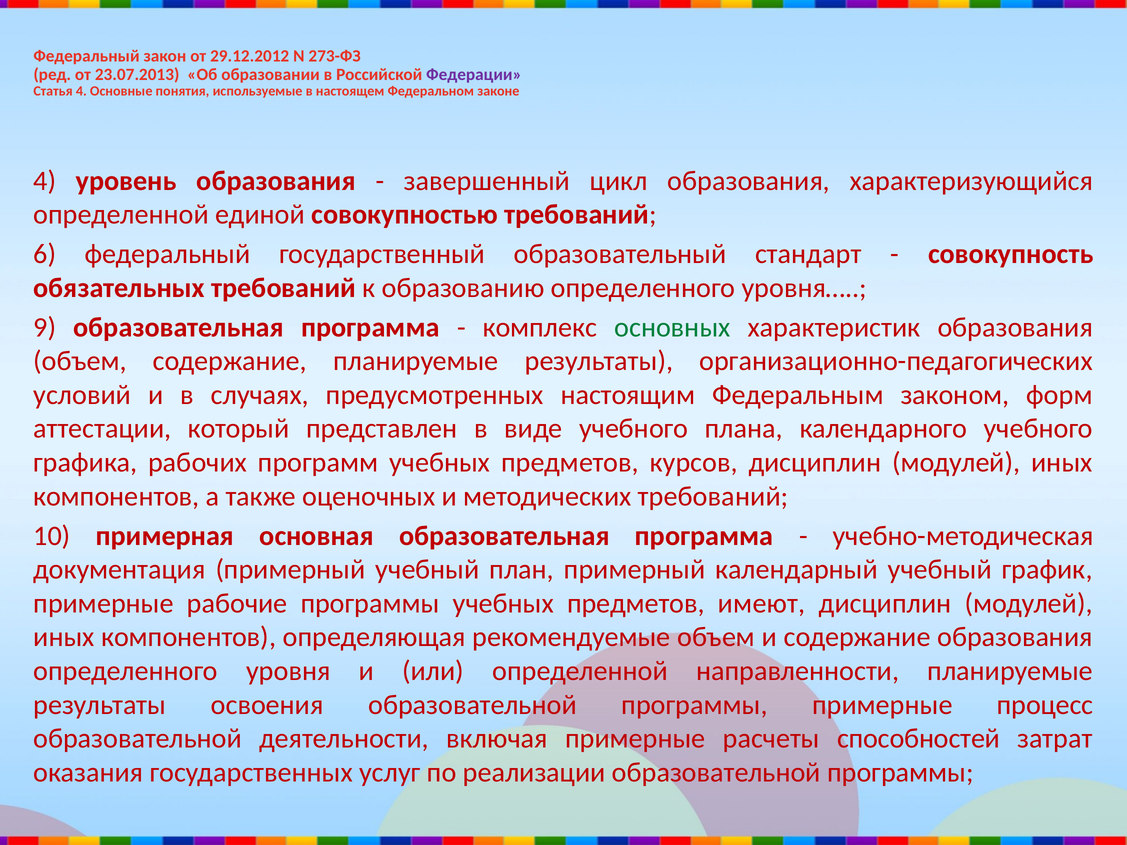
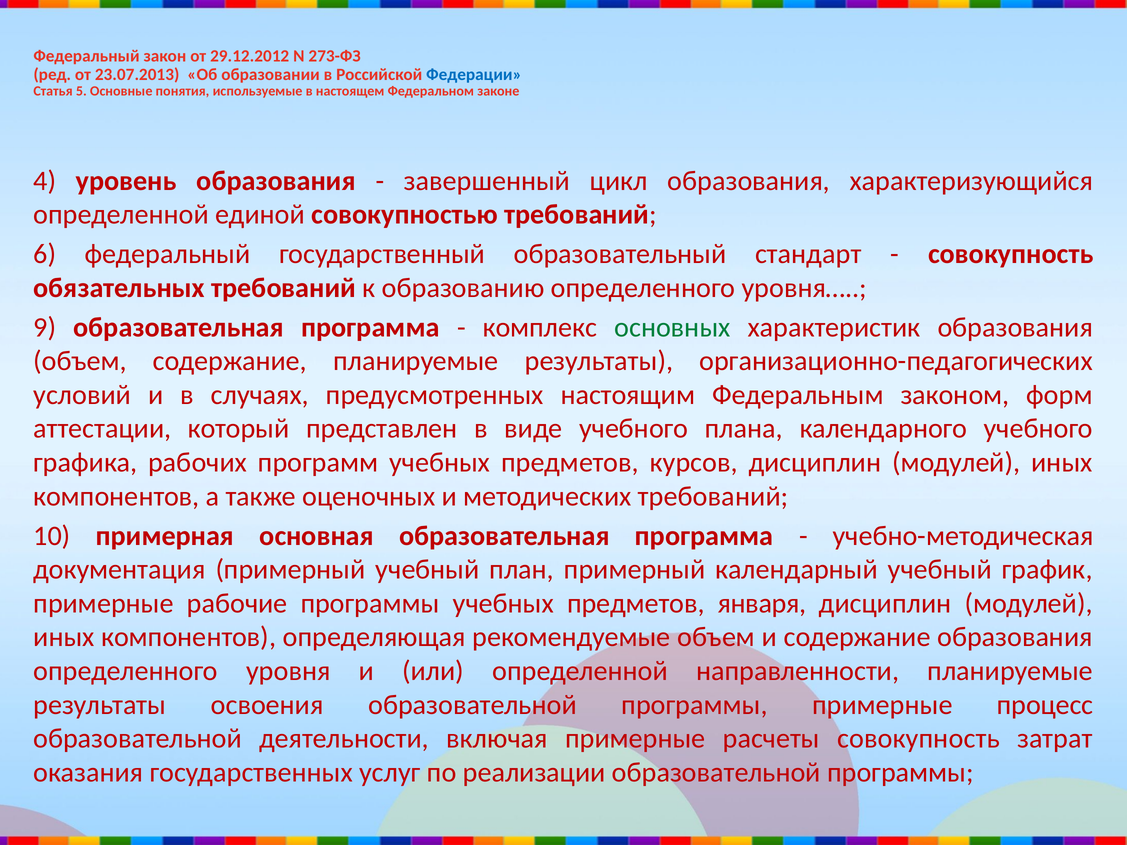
Федерации colour: purple -> blue (474, 75)
Статья 4: 4 -> 5 (81, 91)
имеют: имеют -> января (762, 603)
расчеты способностей: способностей -> совокупность (918, 739)
